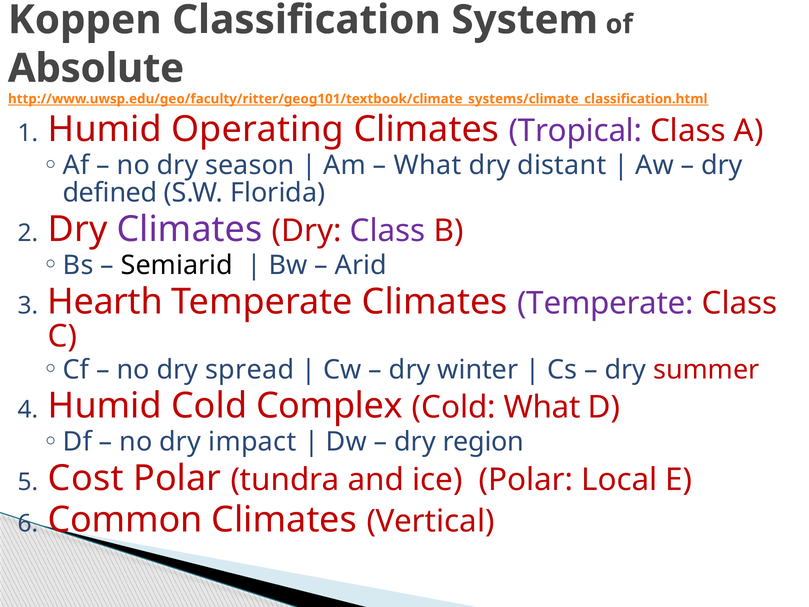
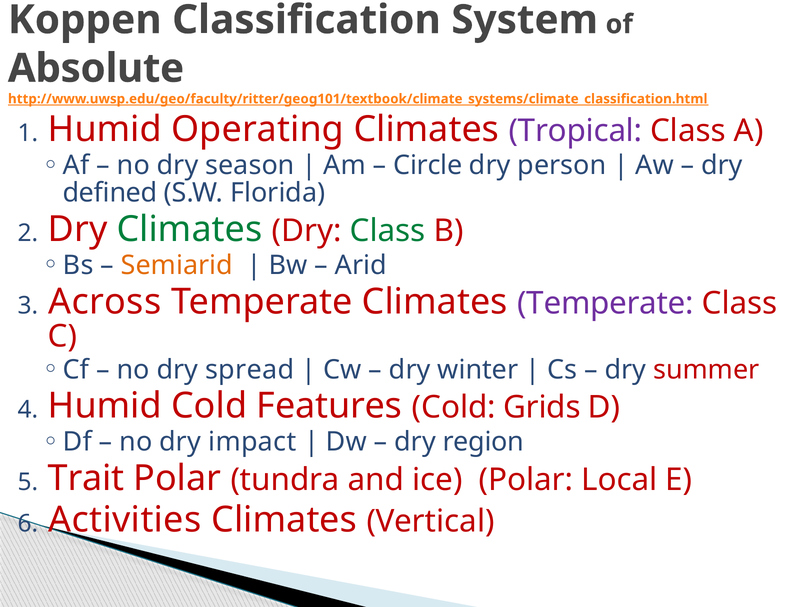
What: What -> Circle (428, 165)
distant: distant -> person (562, 165)
Climates colour: purple -> green (189, 229)
Class colour: purple -> green (388, 231)
Semiarid colour: black -> orange (177, 265)
Hearth: Hearth -> Across (105, 302)
Complex: Complex -> Features (329, 406)
Cold What: What -> Grids (542, 407)
Cost: Cost -> Trait (86, 478)
Common: Common -> Activities (125, 519)
